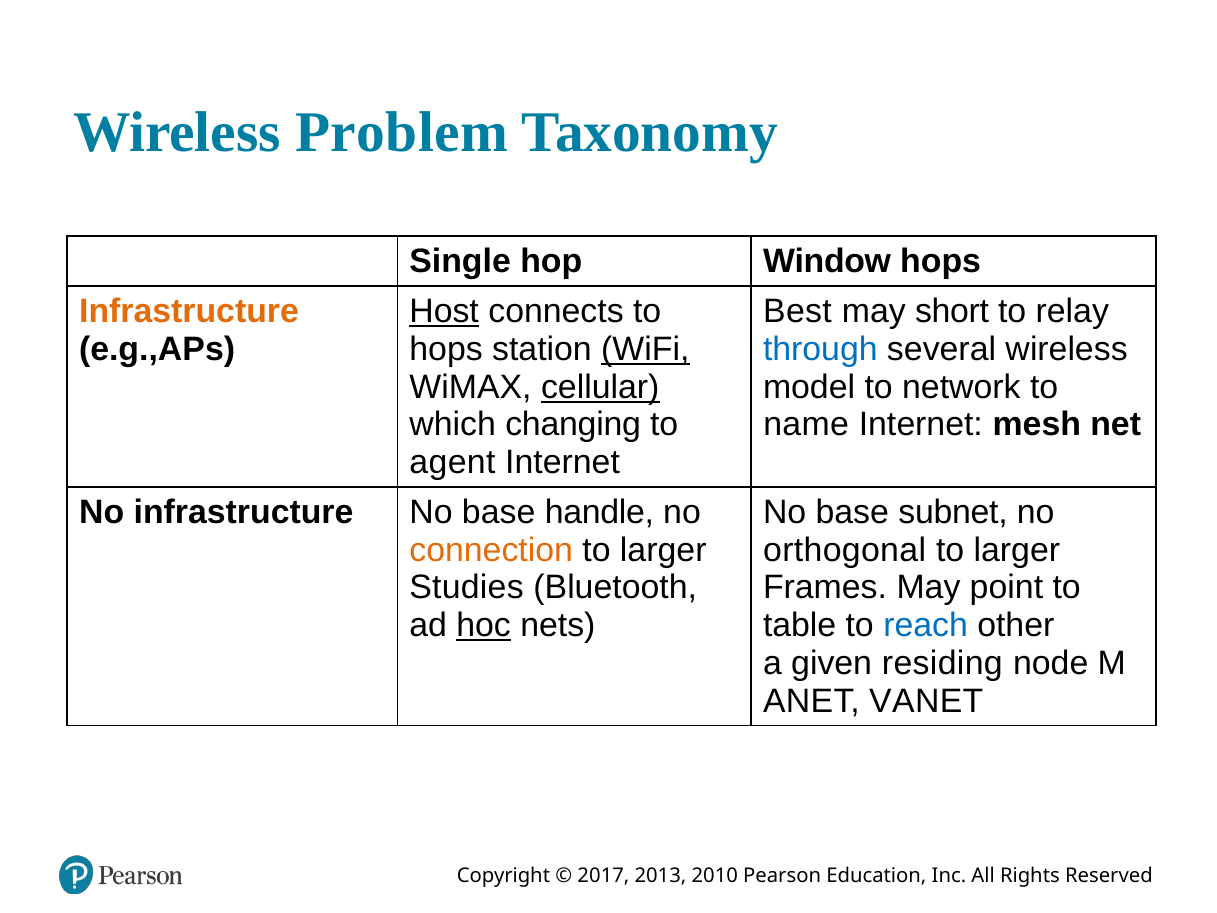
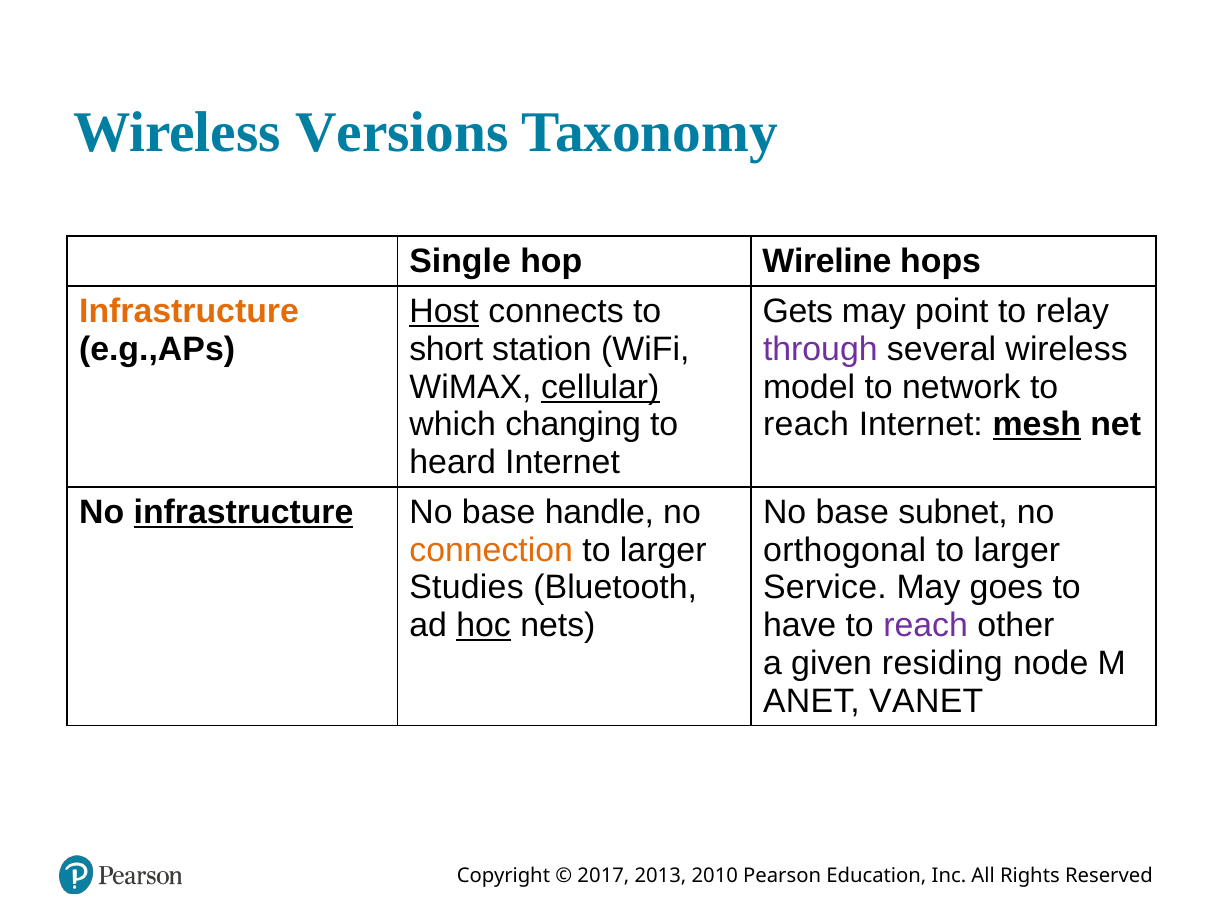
Problem: Problem -> Versions (402, 132)
Window: Window -> Wireline (827, 262)
Best: Best -> Gets (798, 311)
short: short -> point (952, 311)
hops: hops -> short (446, 349)
WiFi underline: present -> none (645, 349)
through colour: blue -> purple (820, 349)
name: name -> reach (806, 425)
mesh underline: none -> present (1037, 425)
agent: agent -> heard (453, 462)
infrastructure underline: none -> present (244, 512)
Frames: Frames -> Service (825, 588)
point: point -> goes (1006, 588)
table: table -> have (800, 625)
reach colour: blue -> purple (926, 625)
